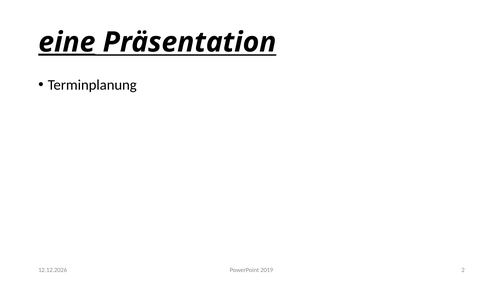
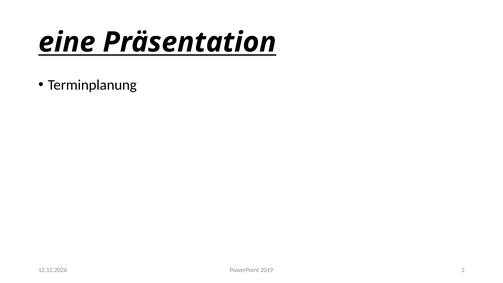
eine underline: present -> none (67, 42)
